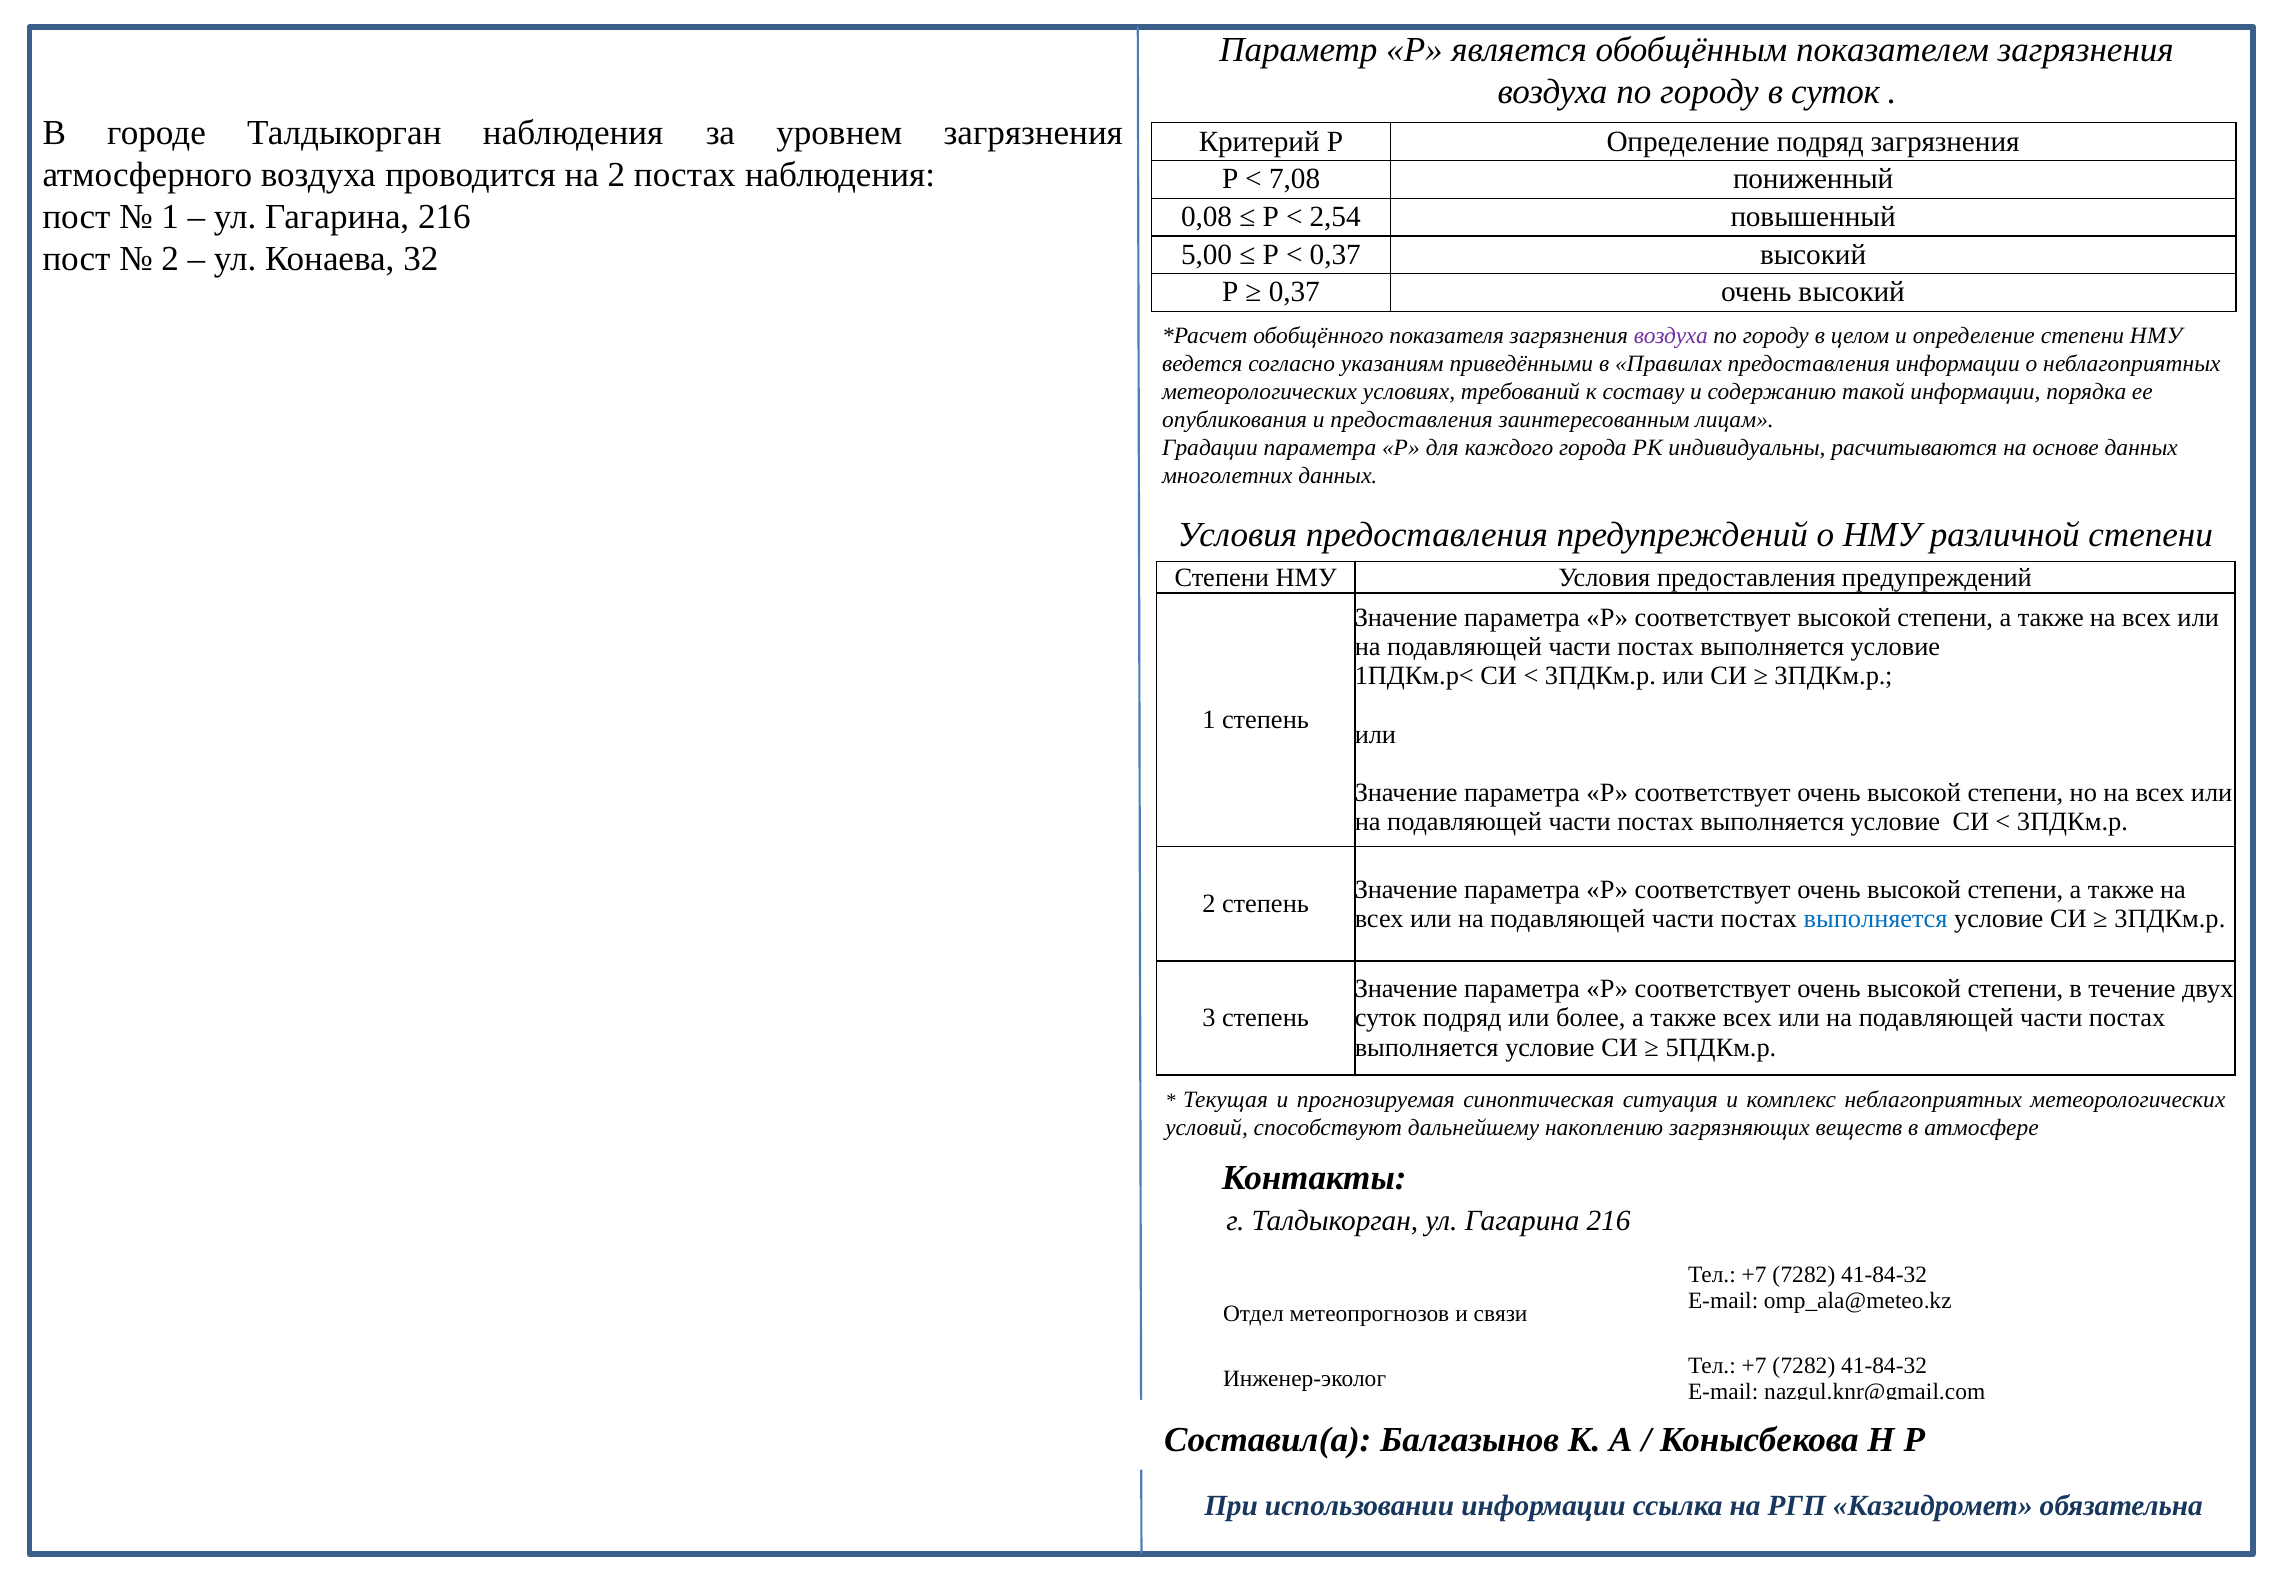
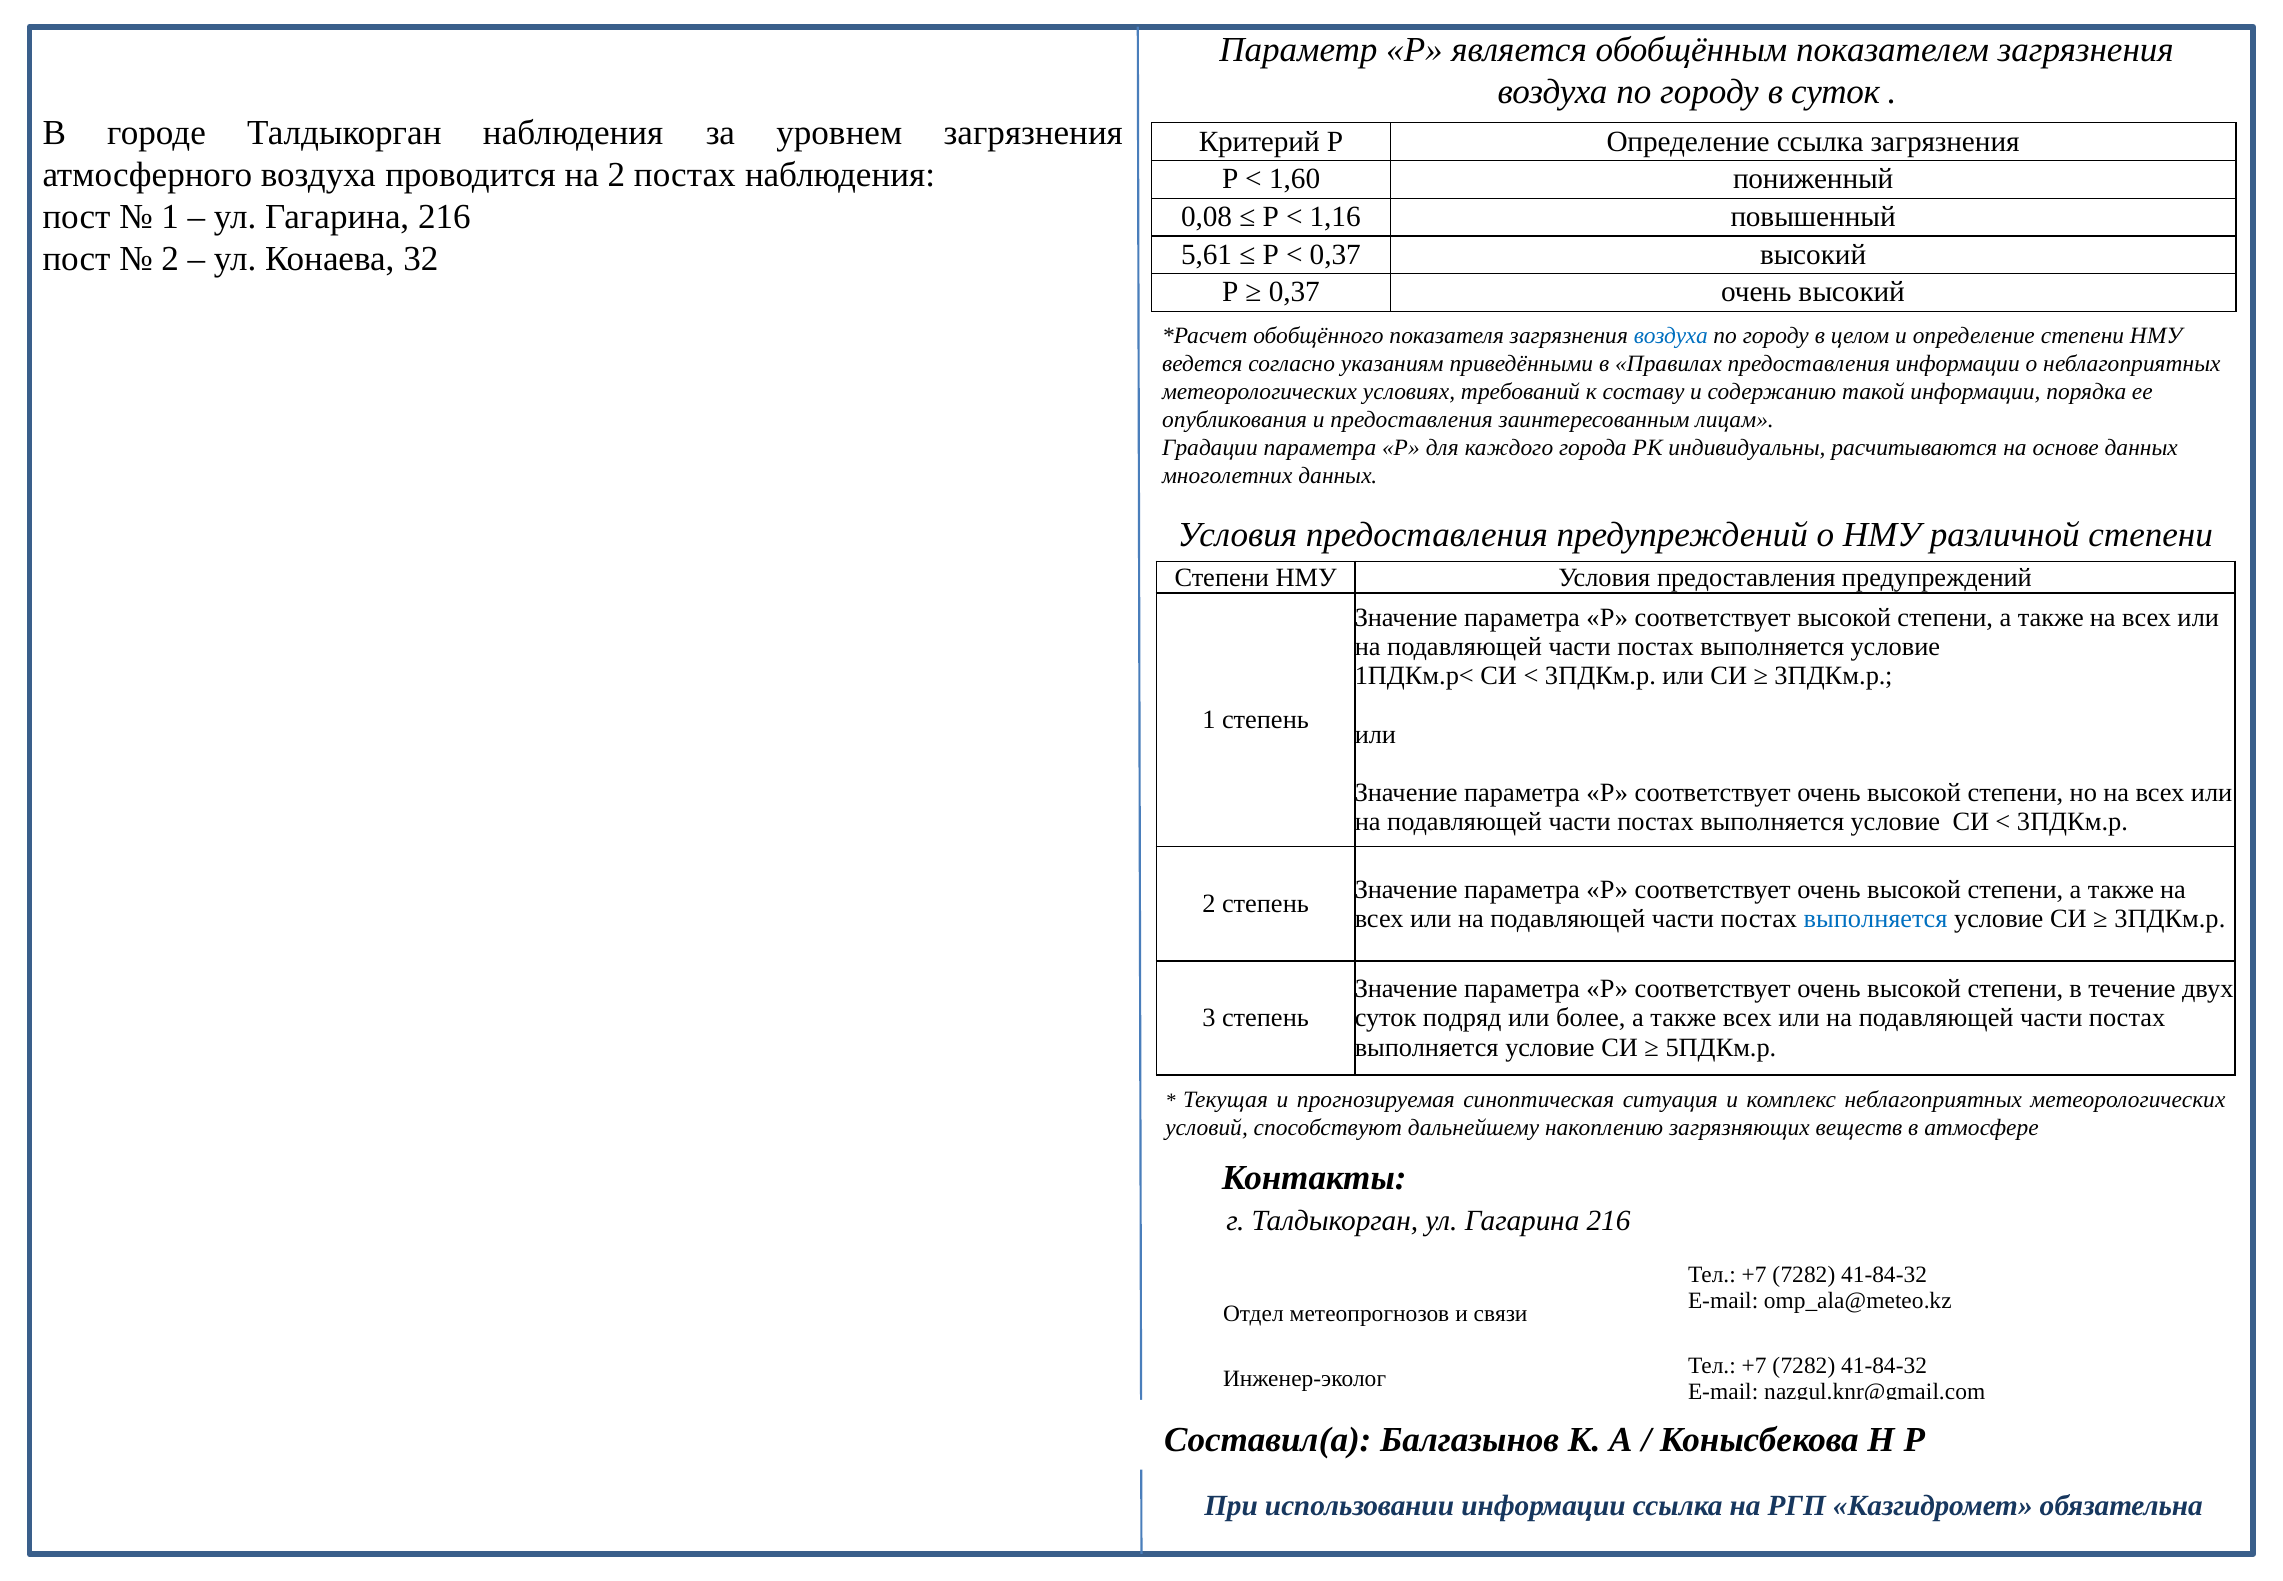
Определение подряд: подряд -> ссылка (1820, 141)
7,08: 7,08 -> 1,60 (1295, 179)
2,54: 2,54 -> 1,16 (1335, 217)
5,00: 5,00 -> 5,61 (1207, 254)
воздуха colour: purple -> blue (1671, 335)
